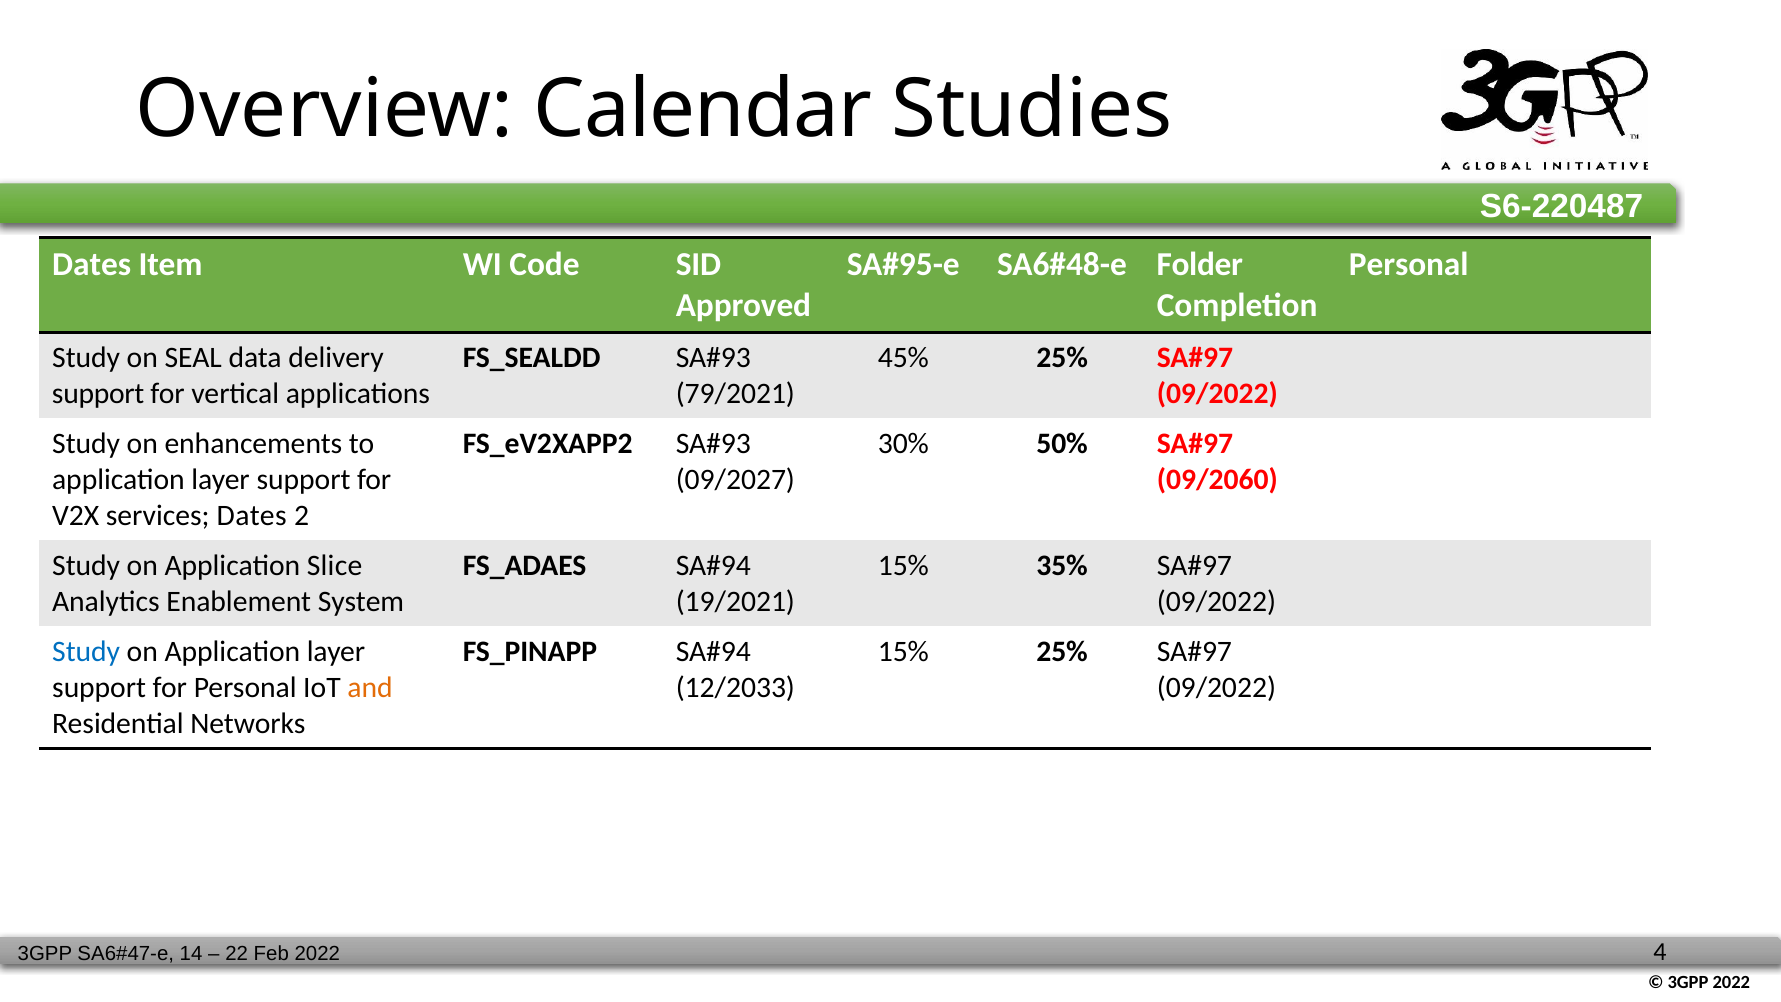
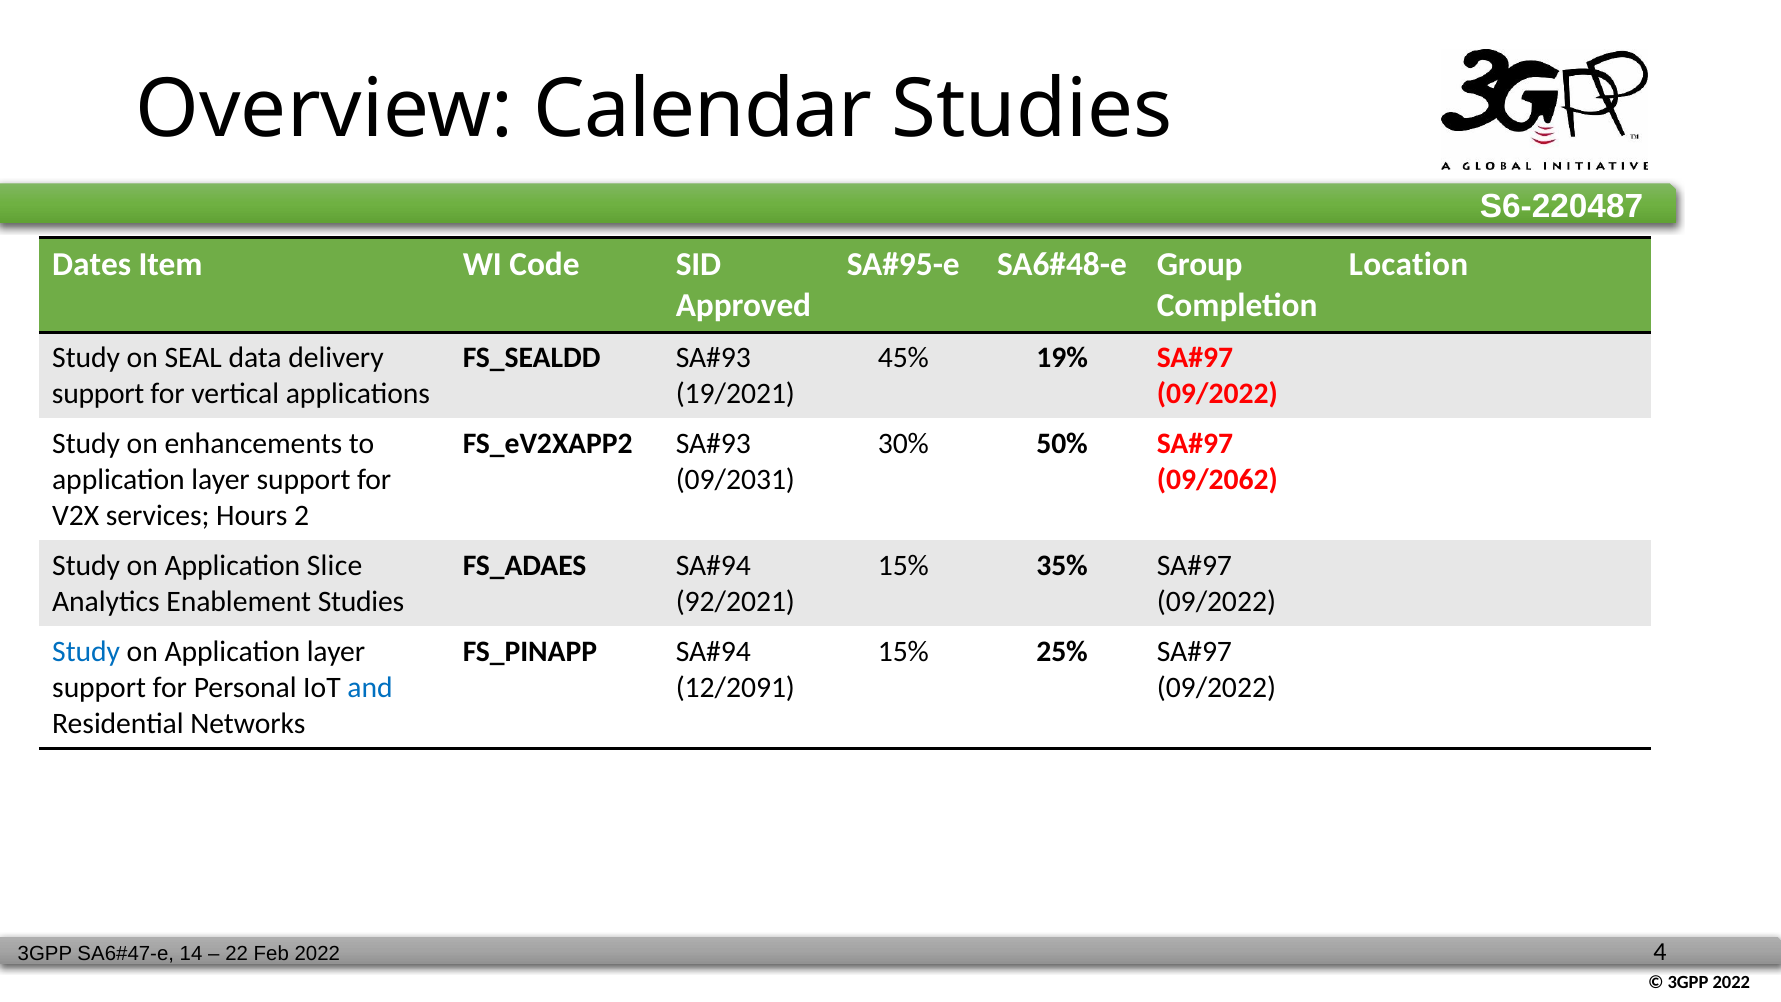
Folder: Folder -> Group (1200, 265)
Personal: Personal -> Location (1409, 265)
45% 25%: 25% -> 19% (1062, 357)
79/2021: 79/2021 -> 19/2021 (735, 394)
09/2027: 09/2027 -> 09/2031 (735, 479)
09/2060: 09/2060 -> 09/2062 (1217, 479)
services Dates: Dates -> Hours (252, 516)
Enablement System: System -> Studies (361, 602)
19/2021: 19/2021 -> 92/2021 (735, 602)
and colour: orange -> blue (370, 687)
12/2033: 12/2033 -> 12/2091 (735, 687)
